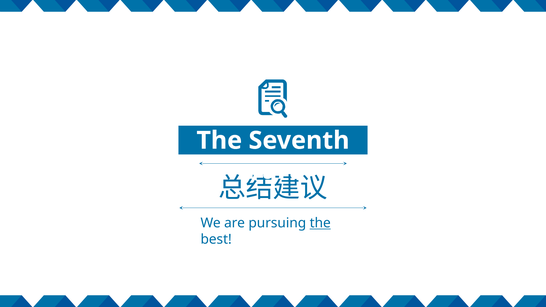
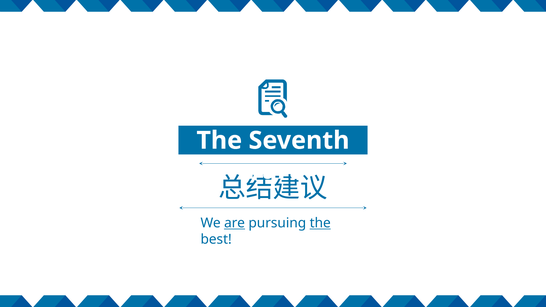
are underline: none -> present (235, 223)
